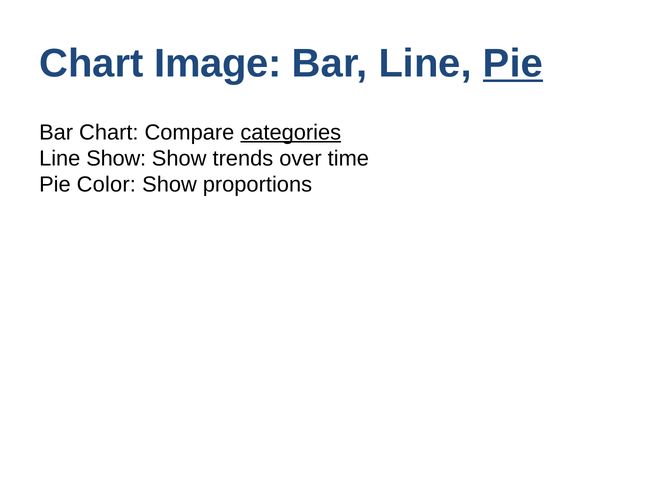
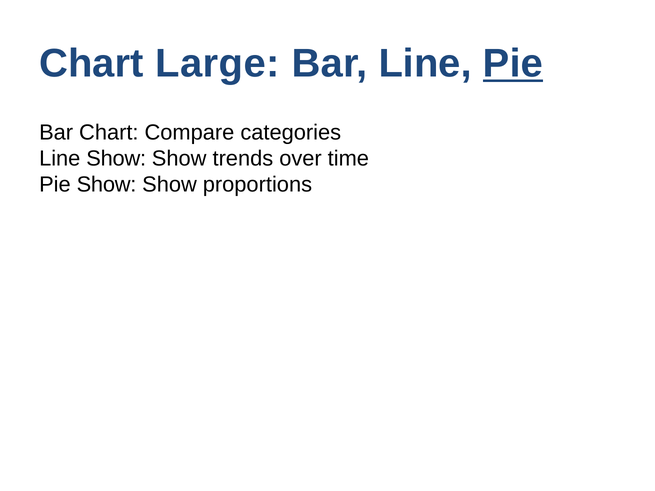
Image: Image -> Large (218, 63)
categories underline: present -> none (291, 132)
Pie Color: Color -> Show (107, 185)
